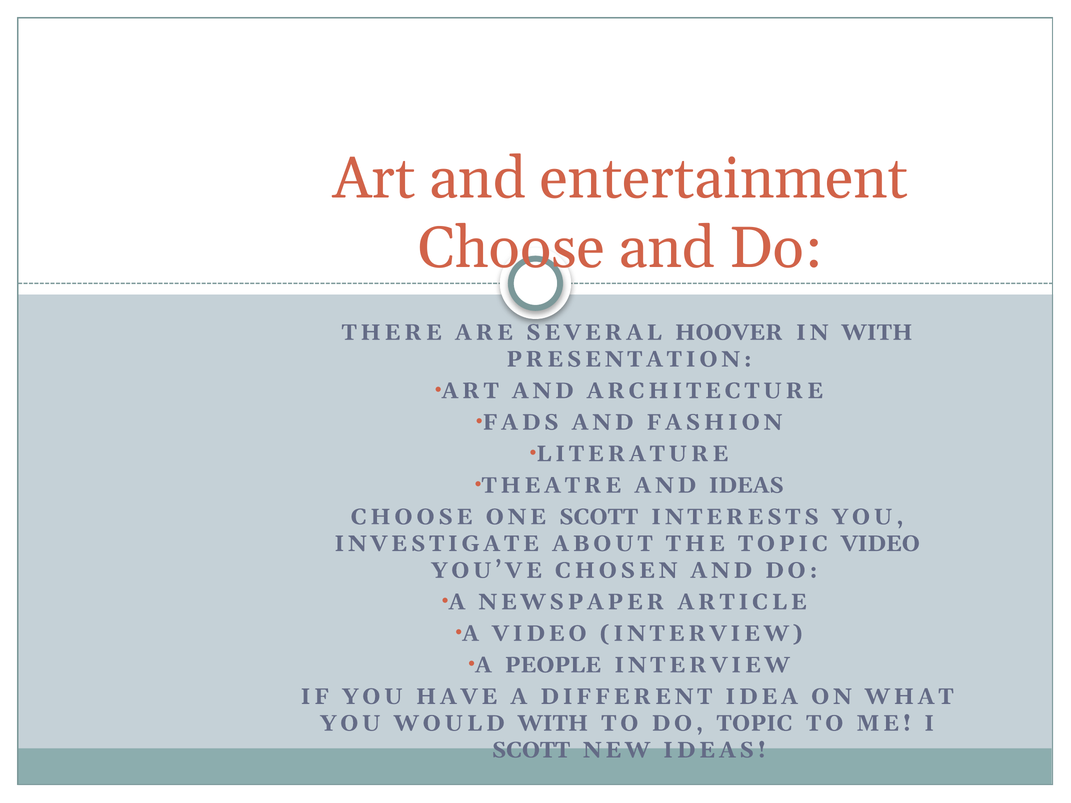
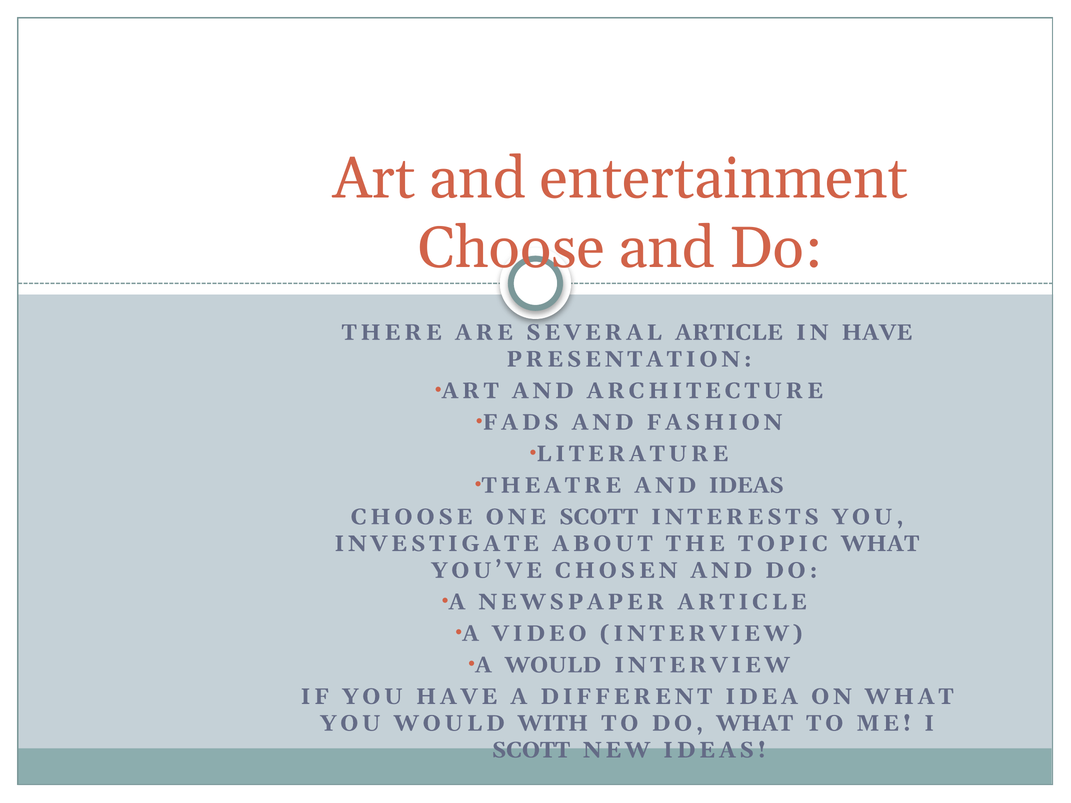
SEVERAL HOOVER: HOOVER -> ARTICLE (729, 333)
IN WITH: WITH -> HAVE (877, 333)
TOPIC VIDEO: VIDEO -> WHAT (880, 544)
A PEOPLE: PEOPLE -> WOULD (553, 665)
DO TOPIC: TOPIC -> WHAT (755, 724)
